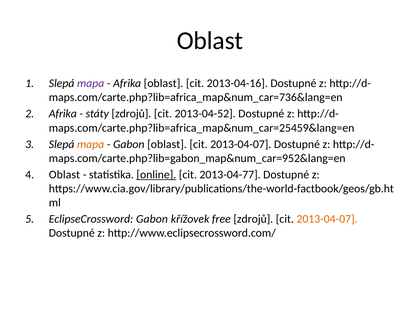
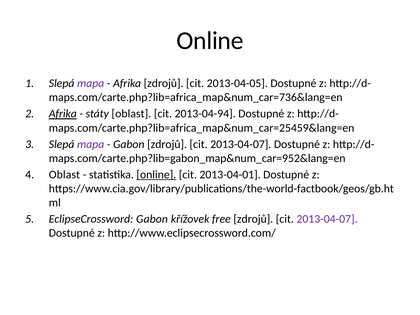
Oblast: Oblast -> Online (210, 41)
Afrika oblast: oblast -> zdrojů (164, 83)
2013-04-16: 2013-04-16 -> 2013-04-05 (237, 83)
Afrika underline: none -> present (63, 114)
státy zdrojů: zdrojů -> oblast (131, 114)
2013-04-52: 2013-04-52 -> 2013-04-94 (205, 114)
mapa colour: orange -> purple (91, 144)
Gabon oblast: oblast -> zdrojů (167, 144)
2013-04-77: 2013-04-77 -> 2013-04-01 (230, 175)
2013-04-07 colour: orange -> purple (327, 219)
